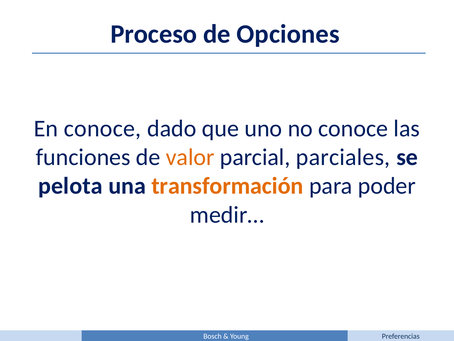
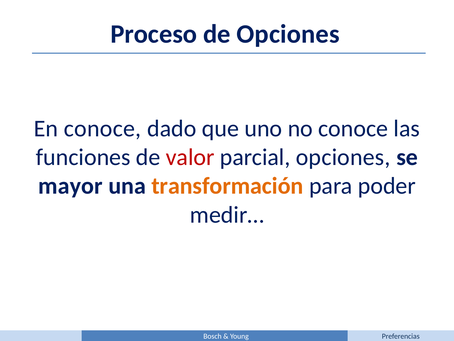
valor colour: orange -> red (190, 157)
parcial parciales: parciales -> opciones (343, 157)
pelota: pelota -> mayor (70, 186)
